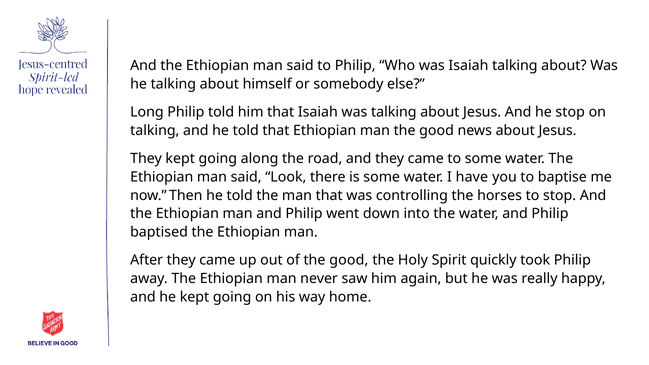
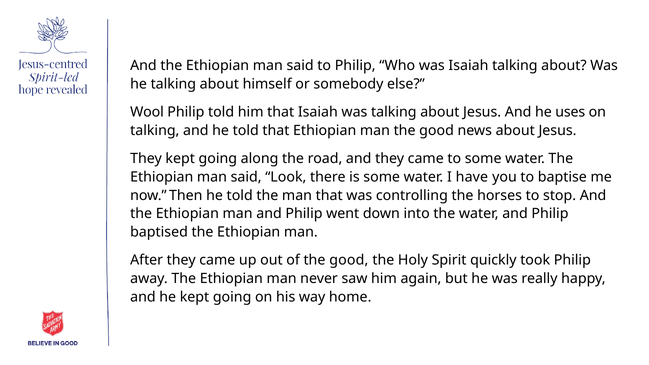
Long: Long -> Wool (147, 112)
he stop: stop -> uses (570, 112)
